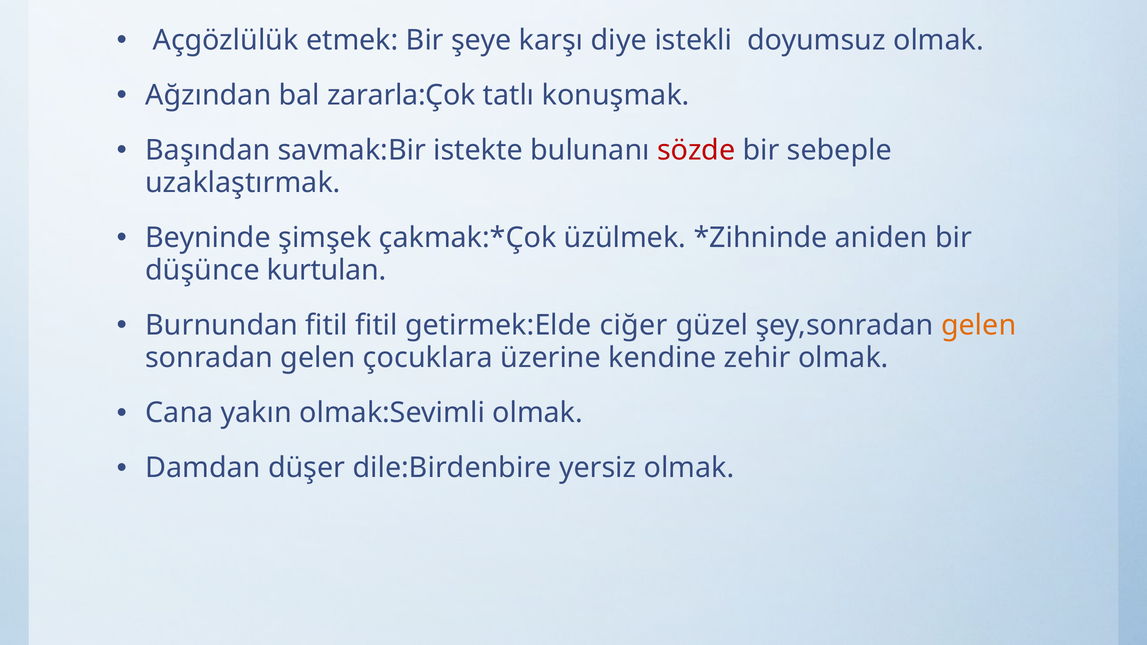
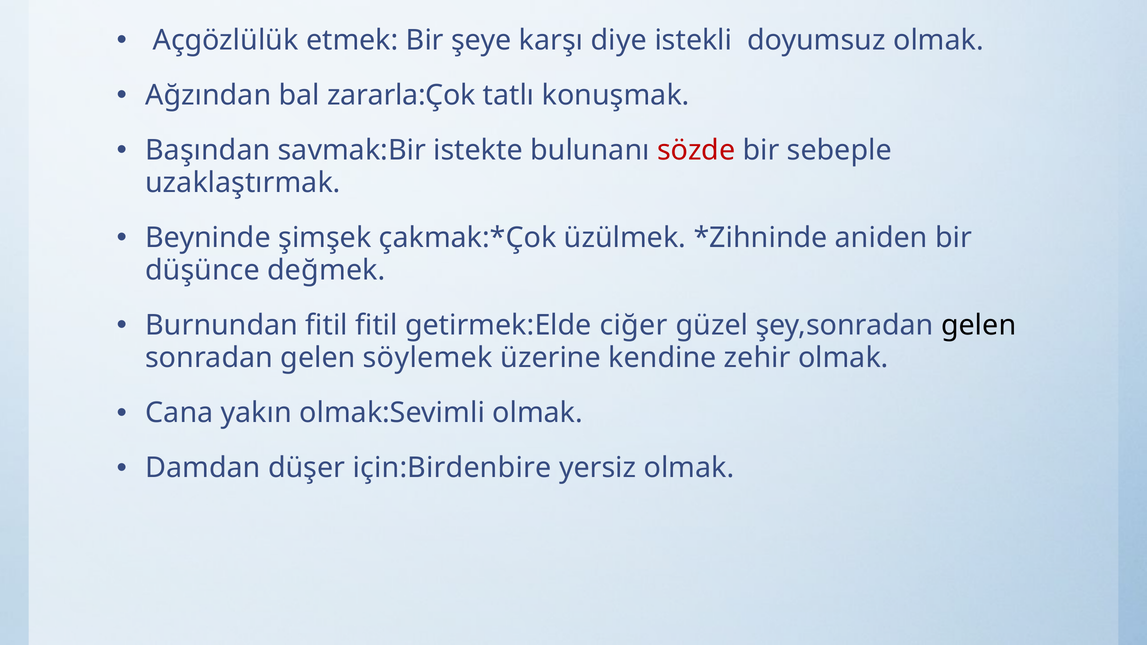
kurtulan: kurtulan -> değmek (326, 270)
gelen colour: orange -> black (979, 325)
çocuklara: çocuklara -> söylemek (428, 358)
dile:Birdenbire: dile:Birdenbire -> için:Birdenbire (452, 468)
